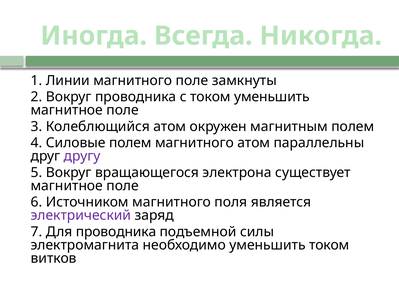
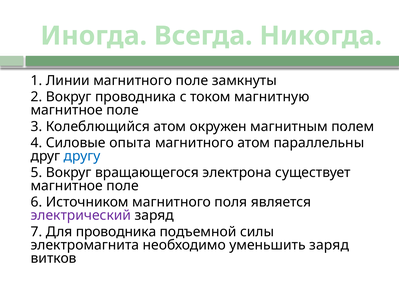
током уменьшить: уменьшить -> магнитную (272, 97)
Силовые полем: полем -> опыта (130, 143)
другу colour: purple -> blue (82, 156)
уменьшить током: током -> заряд (329, 245)
